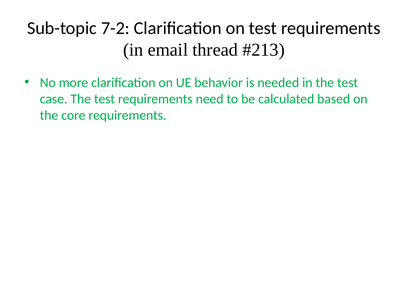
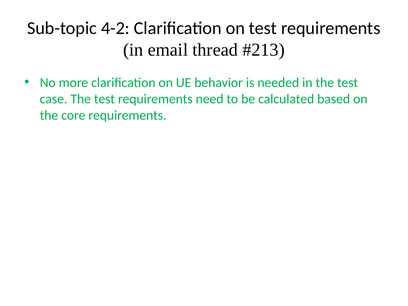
7-2: 7-2 -> 4-2 (115, 28)
